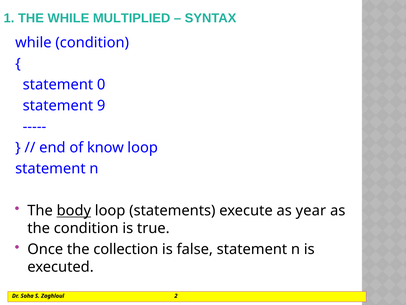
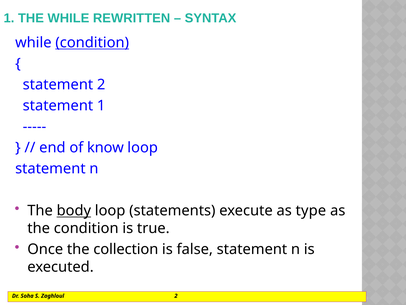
MULTIPLIED: MULTIPLIED -> REWRITTEN (132, 18)
condition underline: none -> present (92, 43)
statement 0: 0 -> 2 (101, 85)
statement 9: 9 -> 1 (101, 105)
year: year -> type (311, 210)
